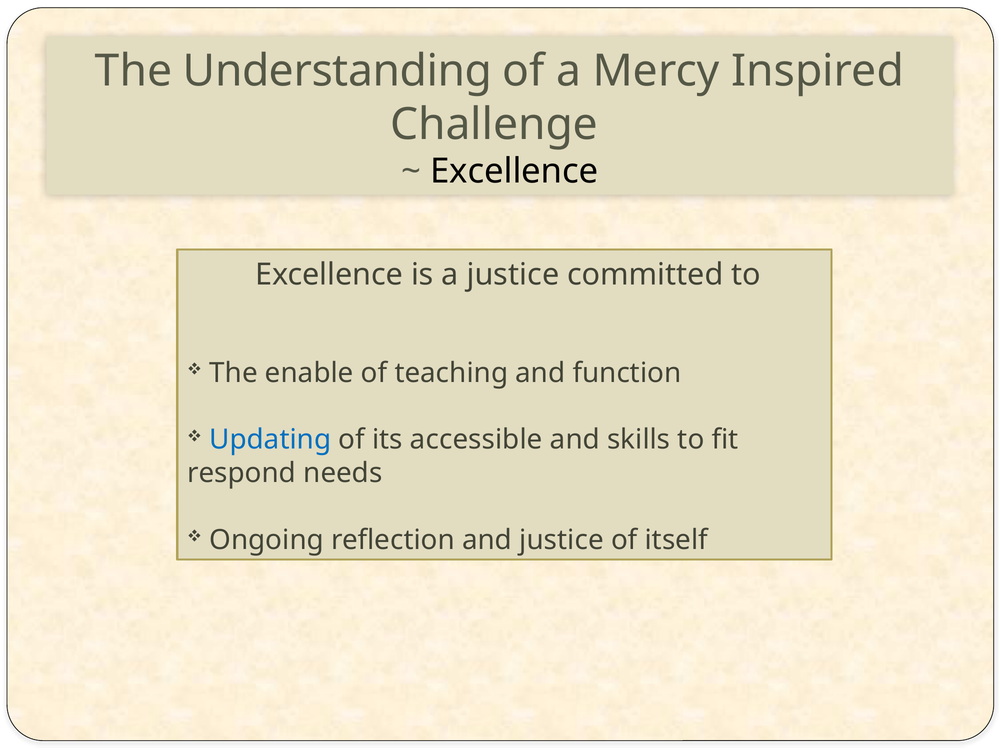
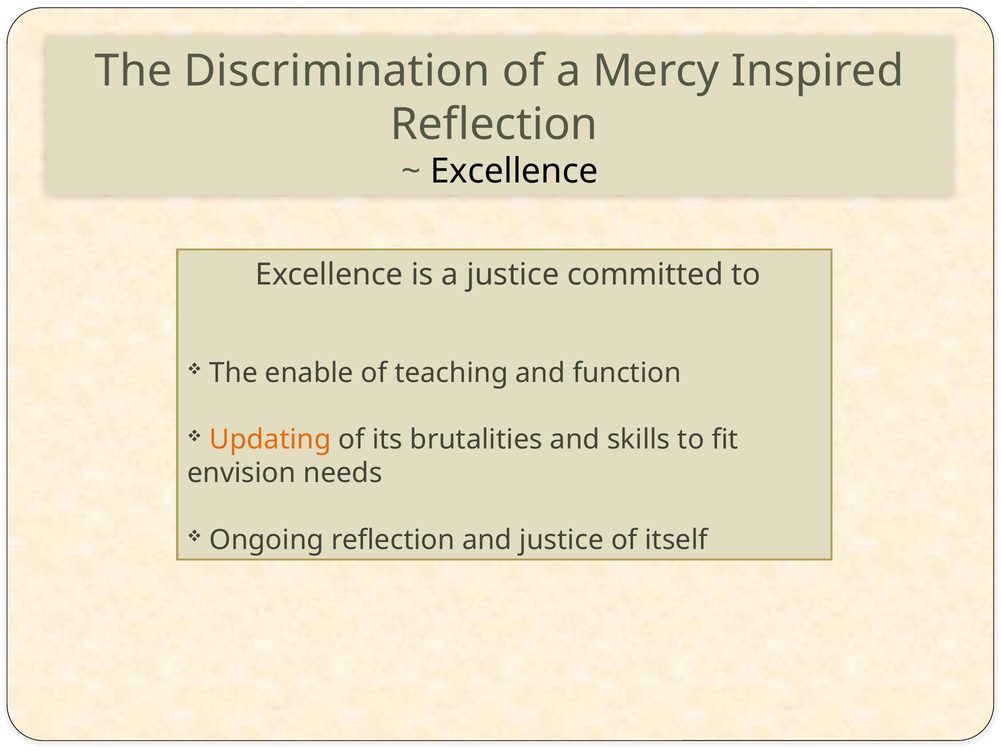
Understanding: Understanding -> Discrimination (337, 71)
Challenge: Challenge -> Reflection (494, 125)
Updating colour: blue -> orange (270, 440)
accessible: accessible -> brutalities (476, 440)
respond: respond -> envision (242, 473)
